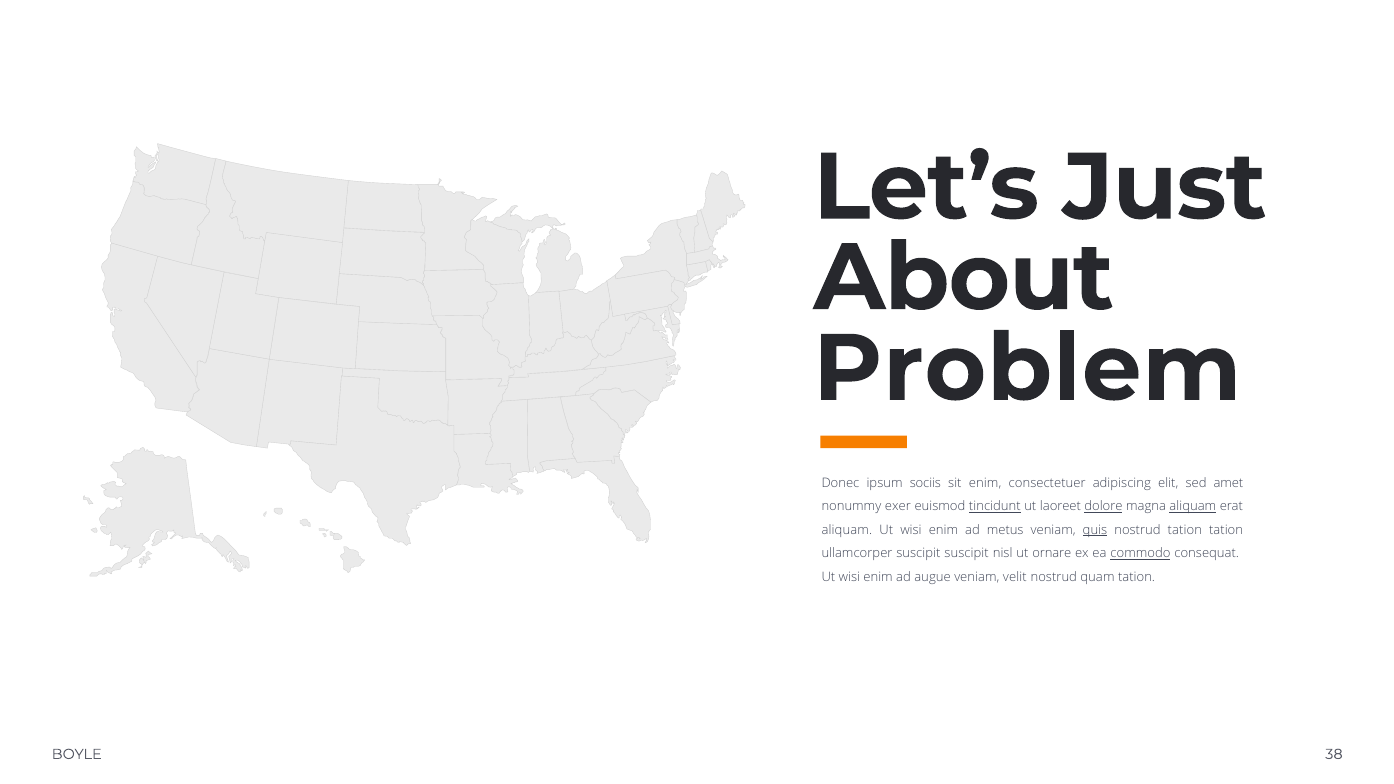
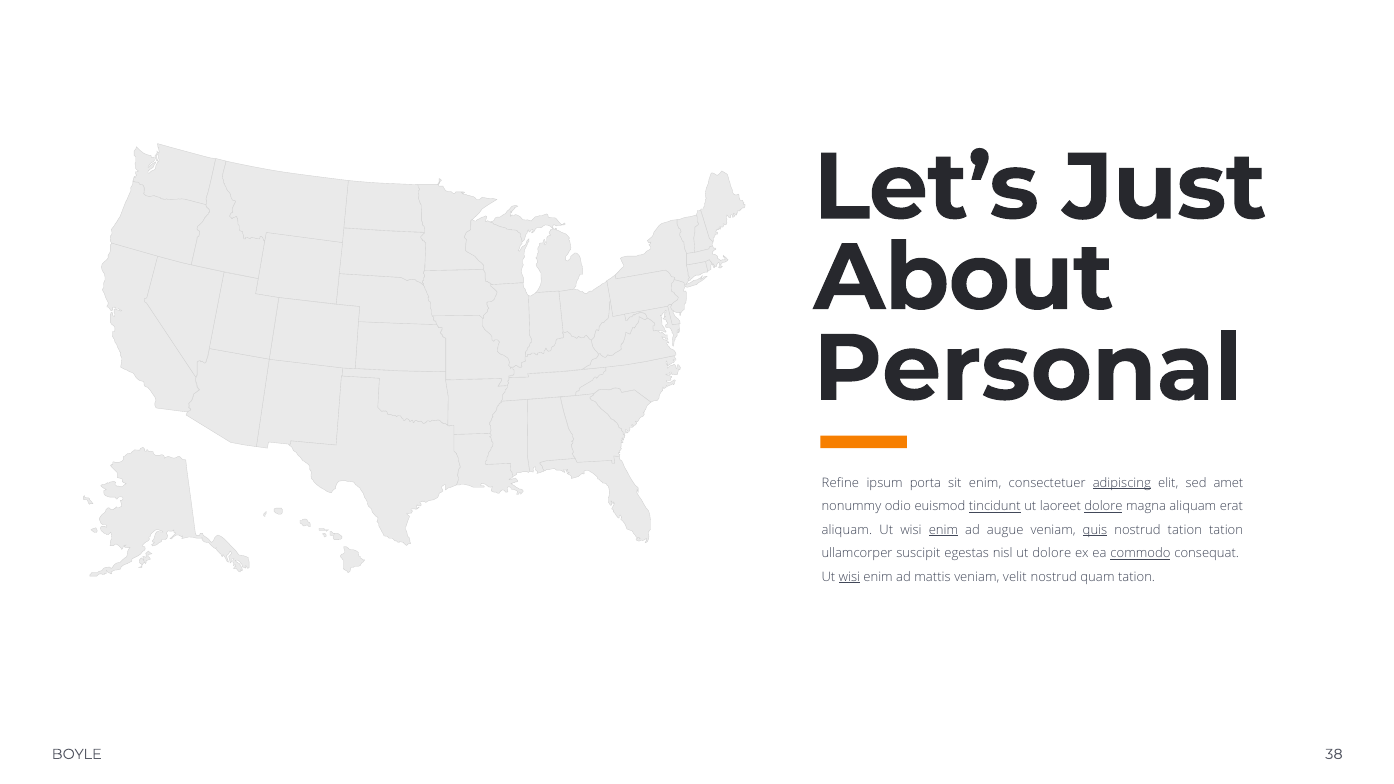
Problem: Problem -> Personal (1028, 369)
Donec: Donec -> Refine (840, 483)
sociis: sociis -> porta (925, 483)
adipiscing underline: none -> present (1122, 483)
exer: exer -> odio (898, 507)
aliquam underline: present -> none (1193, 507)
enim underline: none -> present (943, 530)
metus: metus -> augue (1005, 530)
suscipit suscipit: suscipit -> egestas (967, 554)
ut ornare: ornare -> dolore (1052, 554)
wisi underline: none -> present (849, 577)
augue: augue -> mattis (933, 577)
